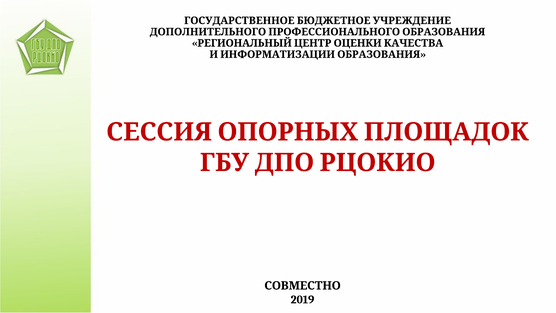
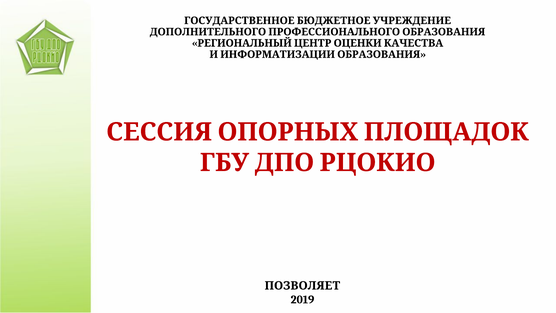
СОВМЕСТНО: СОВМЕСТНО -> ПОЗВОЛЯЕТ (302, 285)
